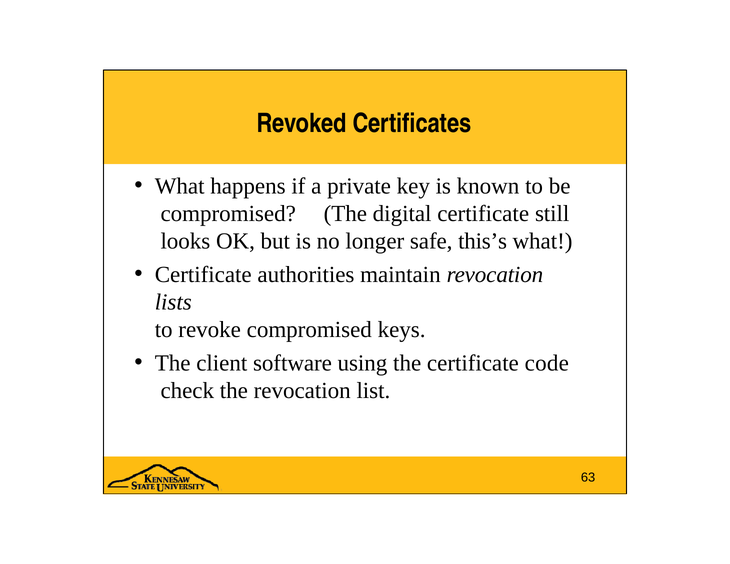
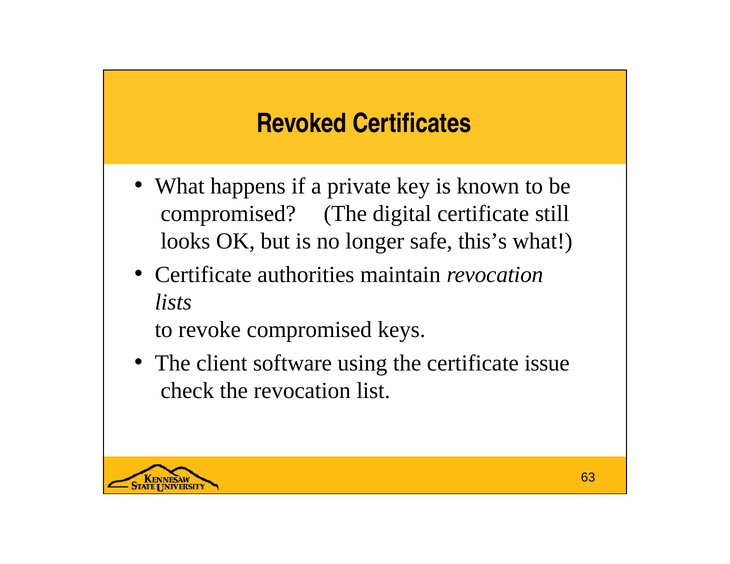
code: code -> issue (547, 363)
